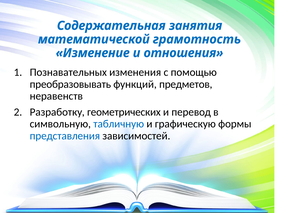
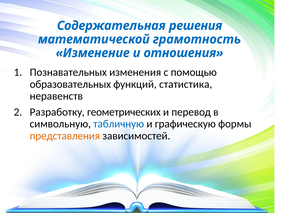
занятия: занятия -> решения (196, 26)
преобразовывать: преобразовывать -> образовательных (70, 84)
предметов: предметов -> статистика (186, 84)
представления colour: blue -> orange (65, 135)
